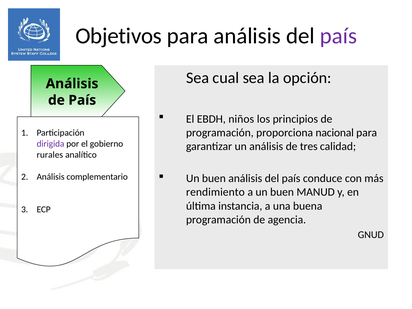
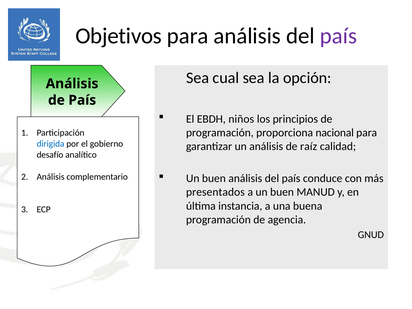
dirigida colour: purple -> blue (51, 144)
tres: tres -> raíz (309, 146)
rurales: rurales -> desafío (50, 155)
rendimiento: rendimiento -> presentados (215, 192)
